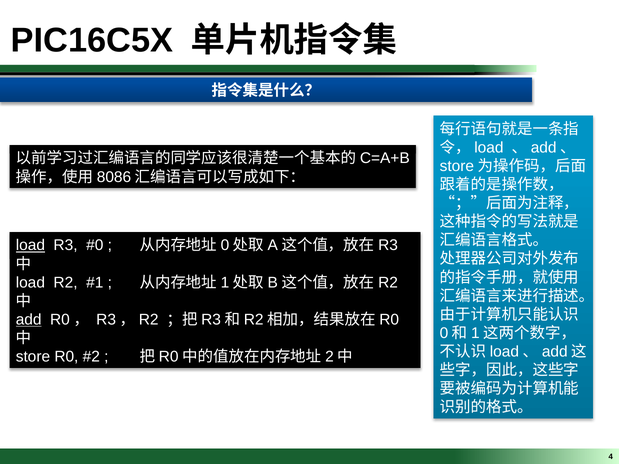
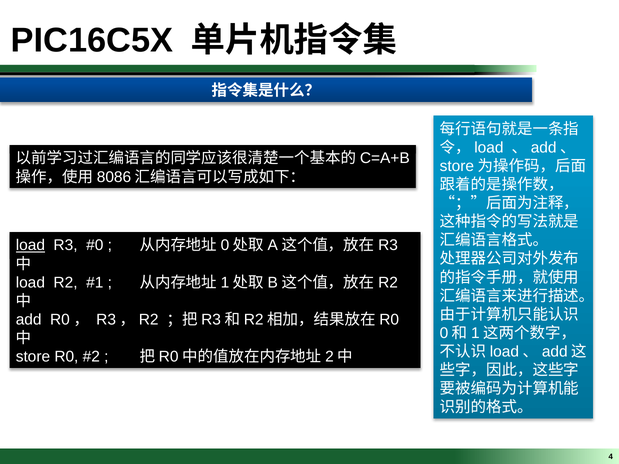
add underline: present -> none (29, 320)
